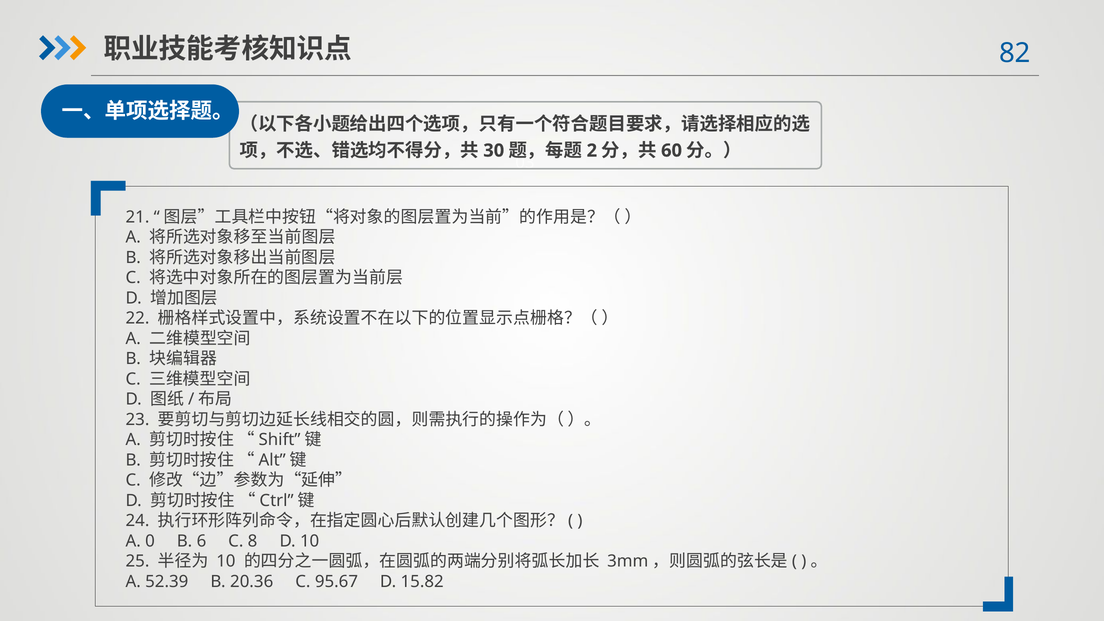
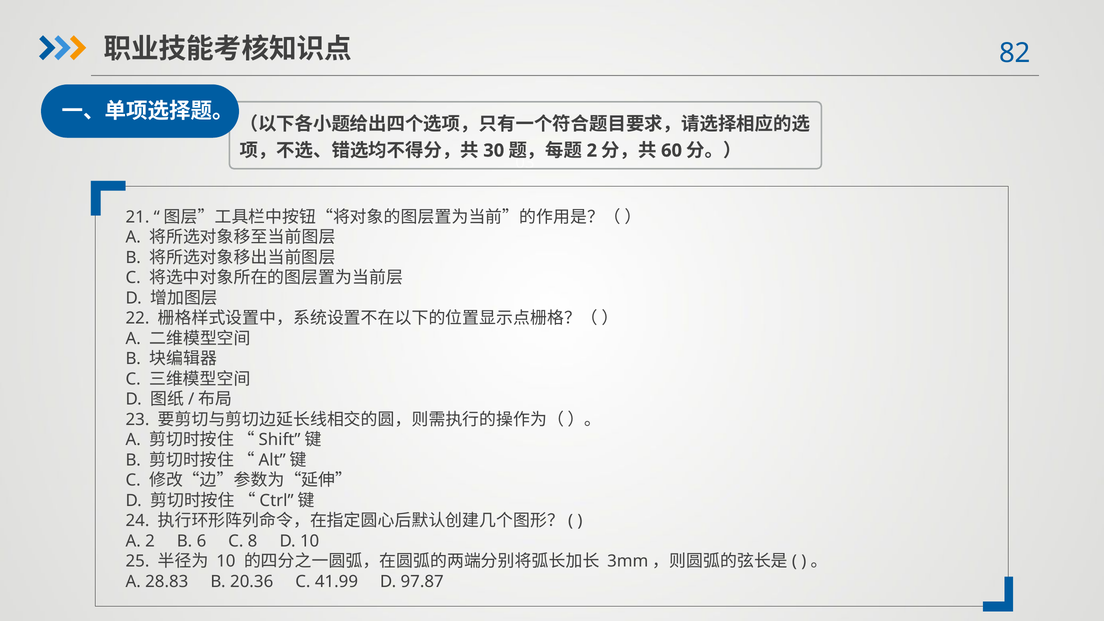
A 0: 0 -> 2 (150, 541)
52.39: 52.39 -> 28.83 (167, 582)
95.67: 95.67 -> 41.99 (336, 582)
15.82: 15.82 -> 97.87 (422, 582)
